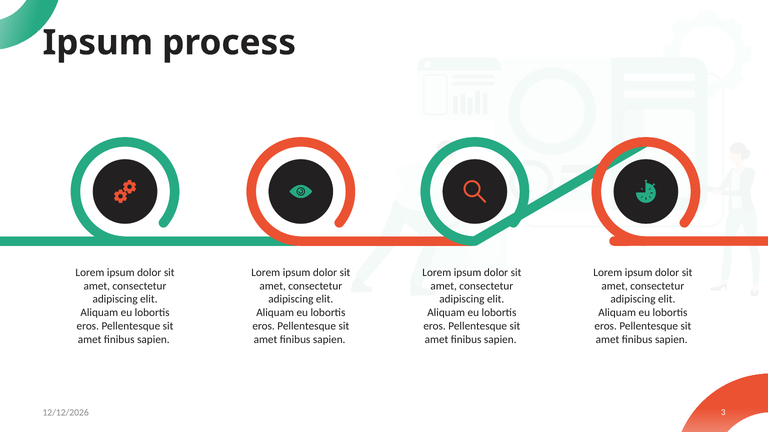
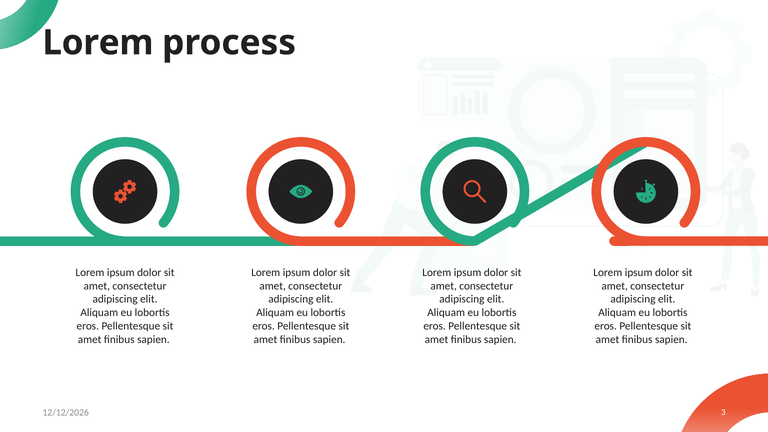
Ipsum: Ipsum -> Lorem (98, 43)
